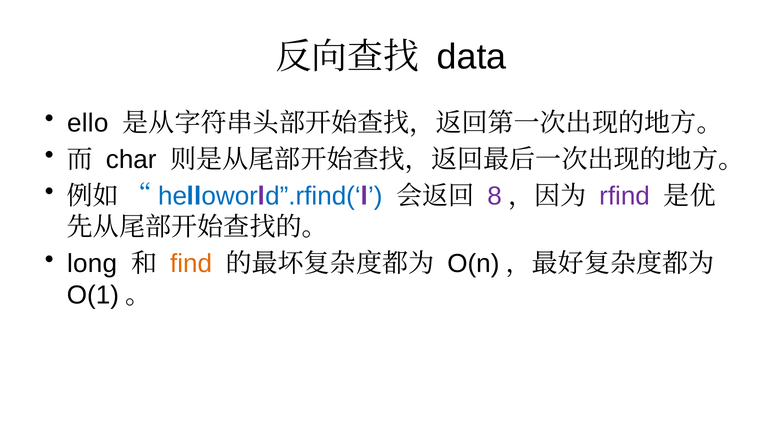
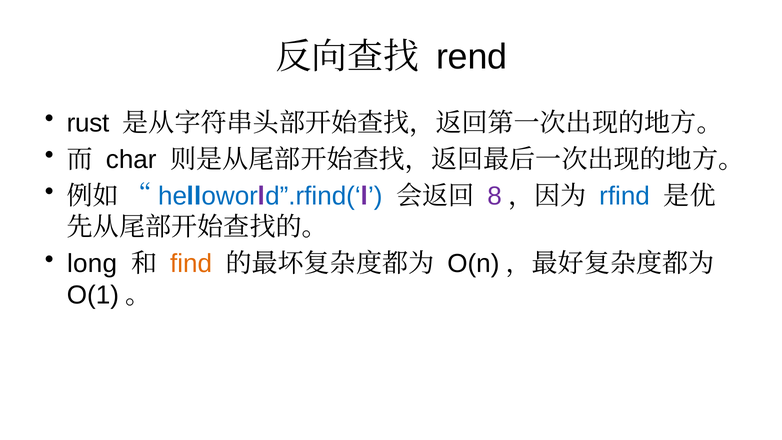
data: data -> rend (472, 57)
ello: ello -> rust (88, 123)
rfind colour: purple -> blue (625, 196)
